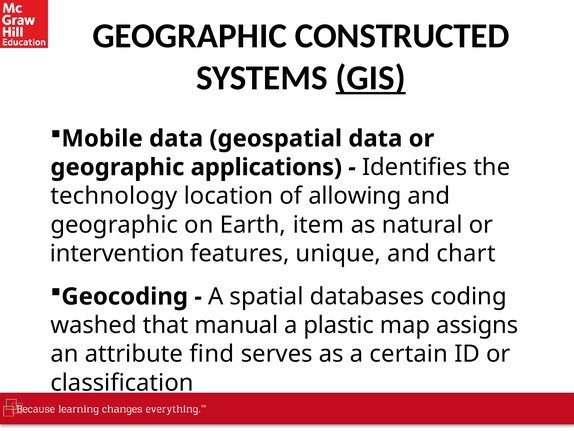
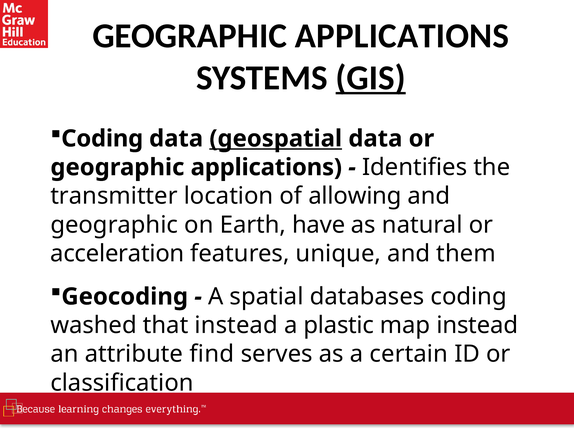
CONSTRUCTED: CONSTRUCTED -> APPLICATIONS (402, 36)
Mobile: Mobile -> Coding (102, 138)
geospatial underline: none -> present (276, 138)
technology: technology -> transmitter (114, 196)
item: item -> have (319, 225)
intervention: intervention -> acceleration (117, 253)
chart: chart -> them (466, 253)
that manual: manual -> instead (236, 325)
map assigns: assigns -> instead (477, 325)
